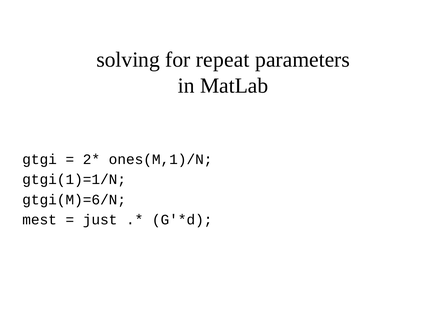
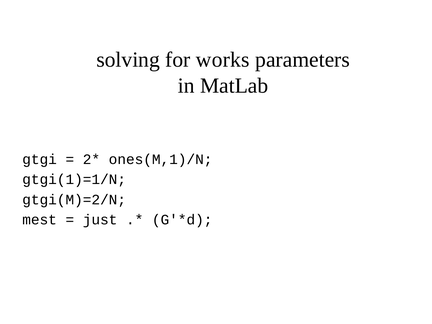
repeat: repeat -> works (223, 60)
gtgi(M)=6/N: gtgi(M)=6/N -> gtgi(M)=2/N (74, 200)
